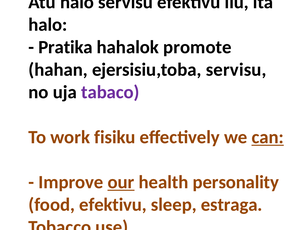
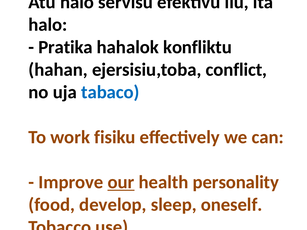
promote: promote -> konfliktu (198, 47)
ejersisiu,toba servisu: servisu -> conflict (236, 70)
tabaco colour: purple -> blue (110, 92)
can underline: present -> none (268, 137)
food efektivu: efektivu -> develop (113, 205)
estraga: estraga -> oneself (232, 205)
